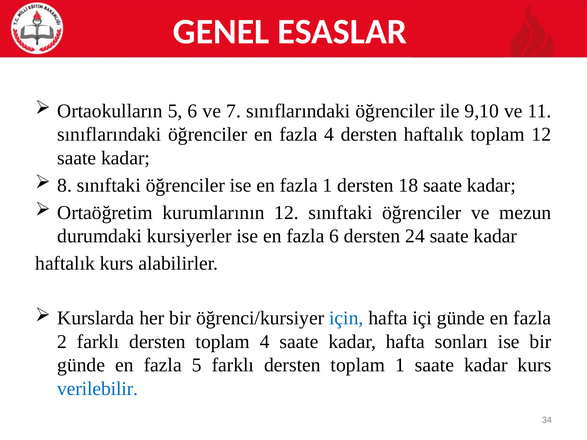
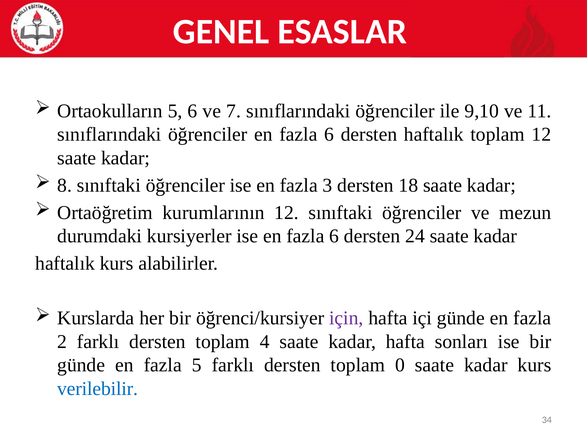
öğrenciler en fazla 4: 4 -> 6 (329, 134)
fazla 1: 1 -> 3 (327, 185)
için colour: blue -> purple (346, 318)
toplam 1: 1 -> 0 (400, 365)
